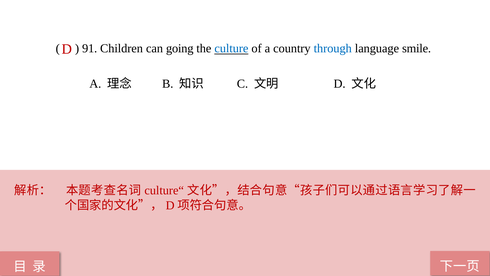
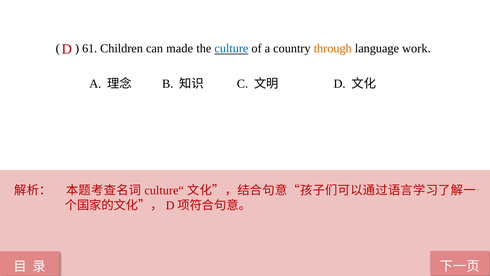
91: 91 -> 61 (90, 49)
going: going -> made (180, 49)
through colour: blue -> orange (333, 49)
smile: smile -> work (416, 49)
